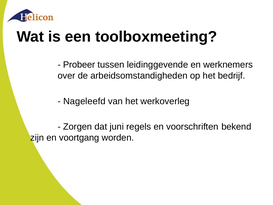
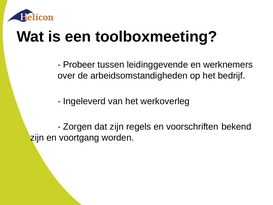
Nageleefd: Nageleefd -> Ingeleverd (84, 101)
dat juni: juni -> zijn (117, 127)
